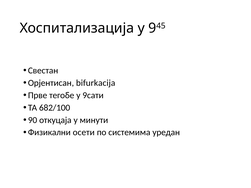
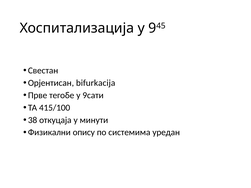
682/100: 682/100 -> 415/100 (55, 108)
90: 90 -> 38 (33, 120)
осети: осети -> опису (84, 133)
